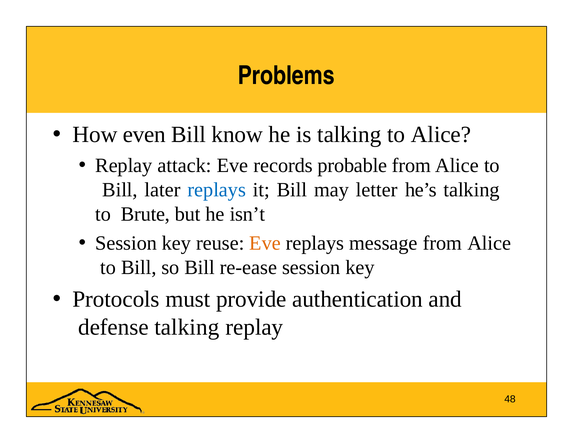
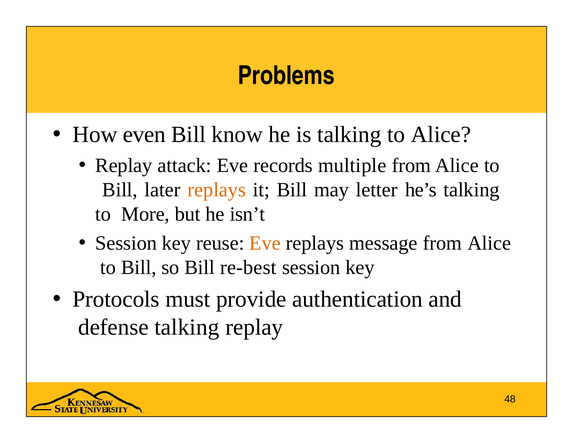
probable: probable -> multiple (352, 165)
replays colour: blue -> orange (217, 190)
Brute: Brute -> More (145, 214)
re-ease: re-ease -> re-best (248, 267)
